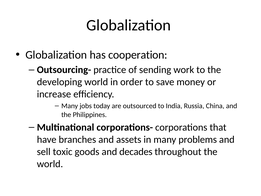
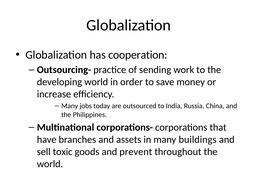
problems: problems -> buildings (198, 139)
decades: decades -> prevent (136, 152)
